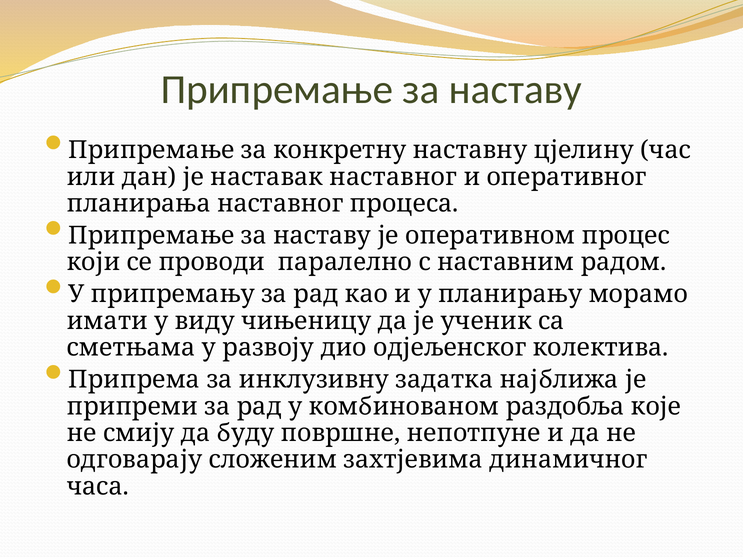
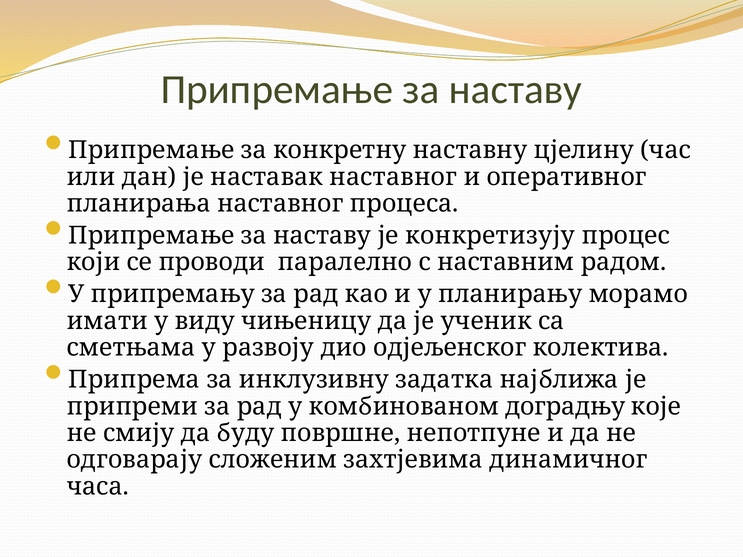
оперативном: оперативном -> конкретизују (490, 236)
раздобља: раздобља -> доградњу (565, 407)
